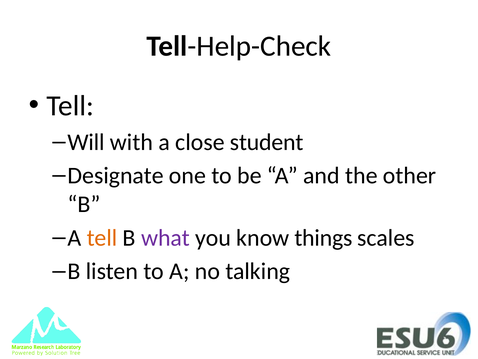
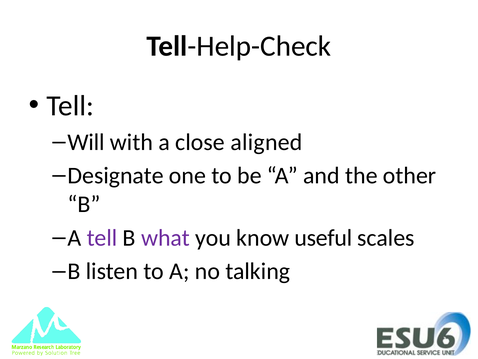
student: student -> aligned (266, 142)
tell colour: orange -> purple (102, 238)
things: things -> useful (323, 238)
